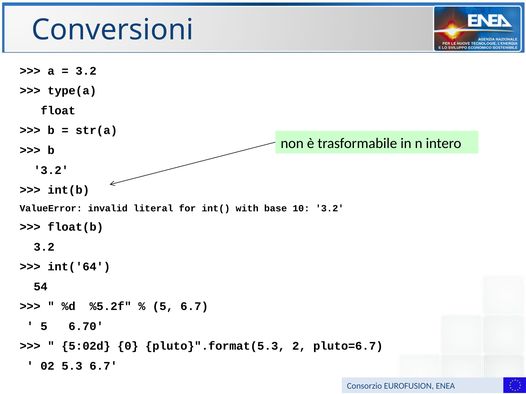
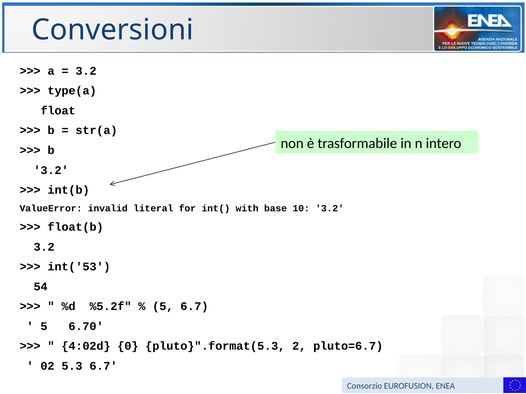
int('64: int('64 -> int('53 (79, 267)
5:02d: 5:02d -> 4:02d (86, 346)
